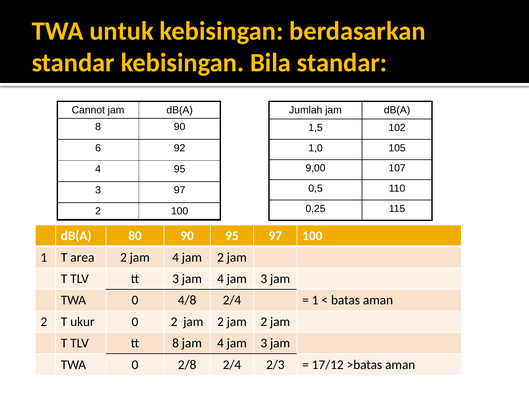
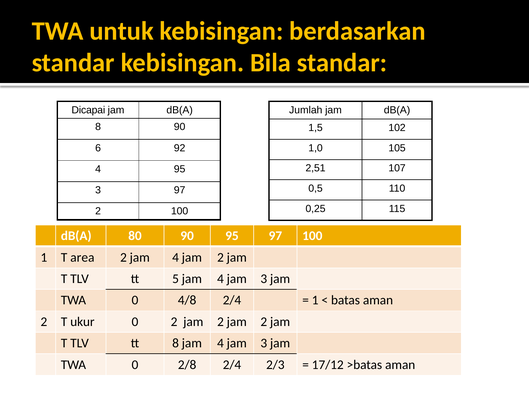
Cannot: Cannot -> Dicapai (88, 110)
9,00: 9,00 -> 2,51 (316, 168)
tt 3: 3 -> 5 (176, 279)
